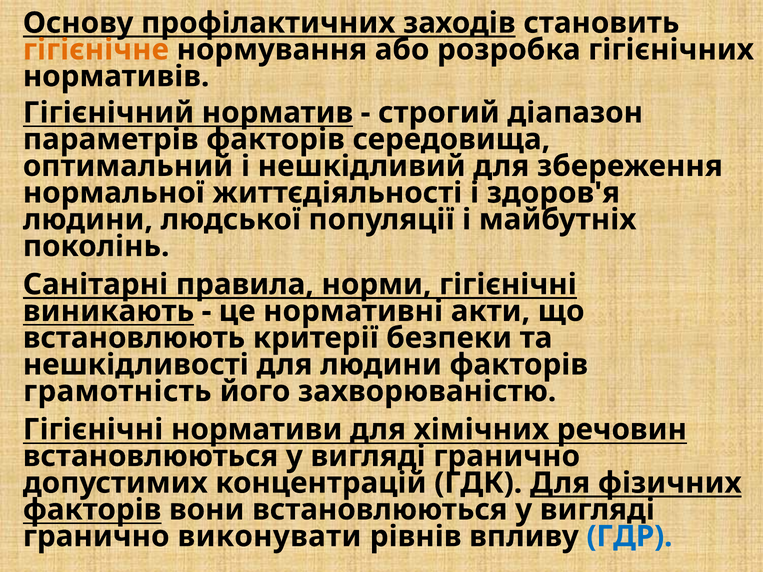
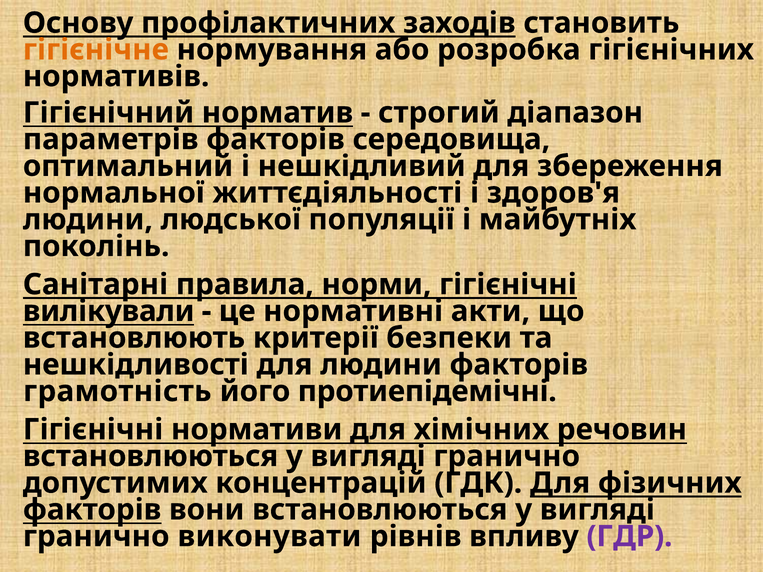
виникають: виникають -> вилікували (109, 311)
захворюваністю: захворюваністю -> протиепідемічні (427, 392)
ГДР colour: blue -> purple (629, 537)
